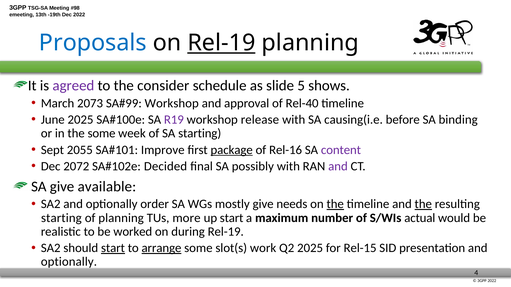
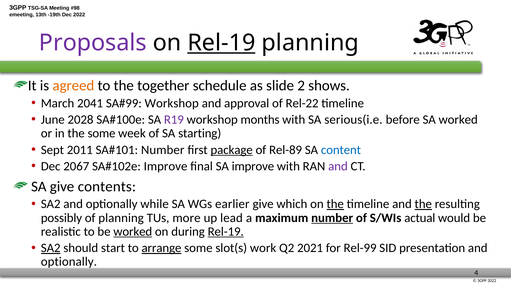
Proposals colour: blue -> purple (93, 43)
agreed colour: purple -> orange (73, 86)
consider: consider -> together (163, 86)
5: 5 -> 2 (301, 86)
2073: 2073 -> 2041 (90, 103)
Rel-40: Rel-40 -> Rel-22 (302, 103)
June 2025: 2025 -> 2028 (81, 120)
release: release -> months (260, 120)
causing(i.e: causing(i.e -> serious(i.e (353, 120)
SA binding: binding -> worked (458, 120)
2055: 2055 -> 2011 (80, 150)
Improve: Improve -> Number (163, 150)
Rel-16: Rel-16 -> Rel-89 (286, 150)
content colour: purple -> blue (341, 150)
2072: 2072 -> 2067 (76, 166)
Decided: Decided -> Improve (166, 166)
SA possibly: possibly -> improve (253, 166)
available: available -> contents (107, 187)
order: order -> while (155, 204)
mostly: mostly -> earlier (232, 204)
needs: needs -> which (292, 204)
starting: starting -> possibly (61, 218)
up start: start -> lead (231, 218)
number underline: none -> present (332, 218)
worked underline: none -> present (133, 232)
Rel-19 underline: none -> present (226, 232)
SA2 underline: none -> present (51, 248)
start underline: present -> none (113, 248)
Q2 2025: 2025 -> 2021 (310, 248)
Rel-15: Rel-15 -> Rel-99 (360, 248)
